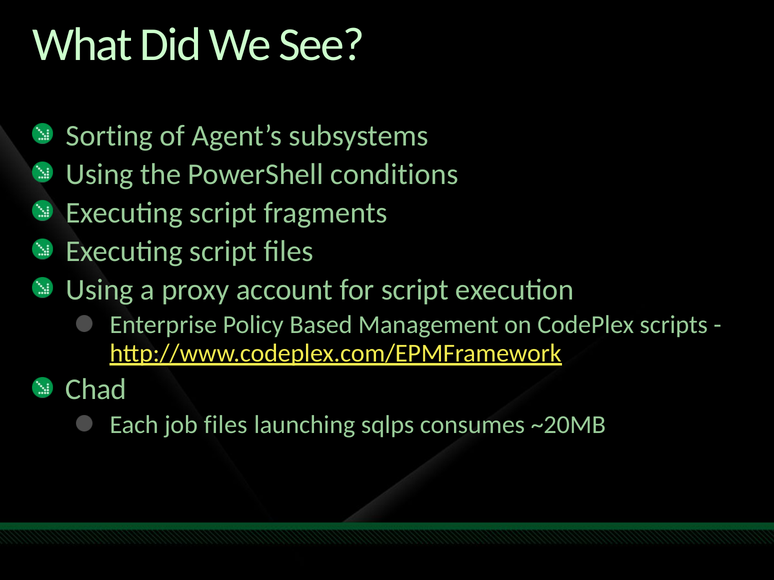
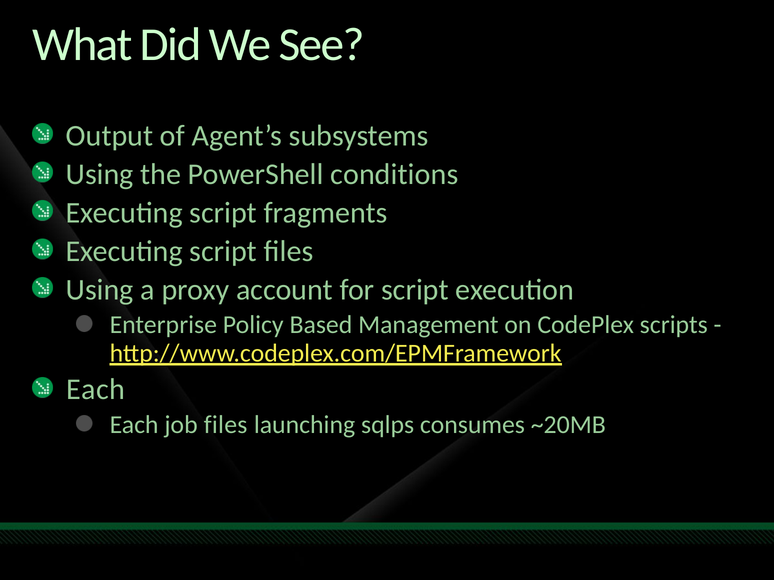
Sorting: Sorting -> Output (109, 136)
Chad: Chad -> Each (96, 390)
